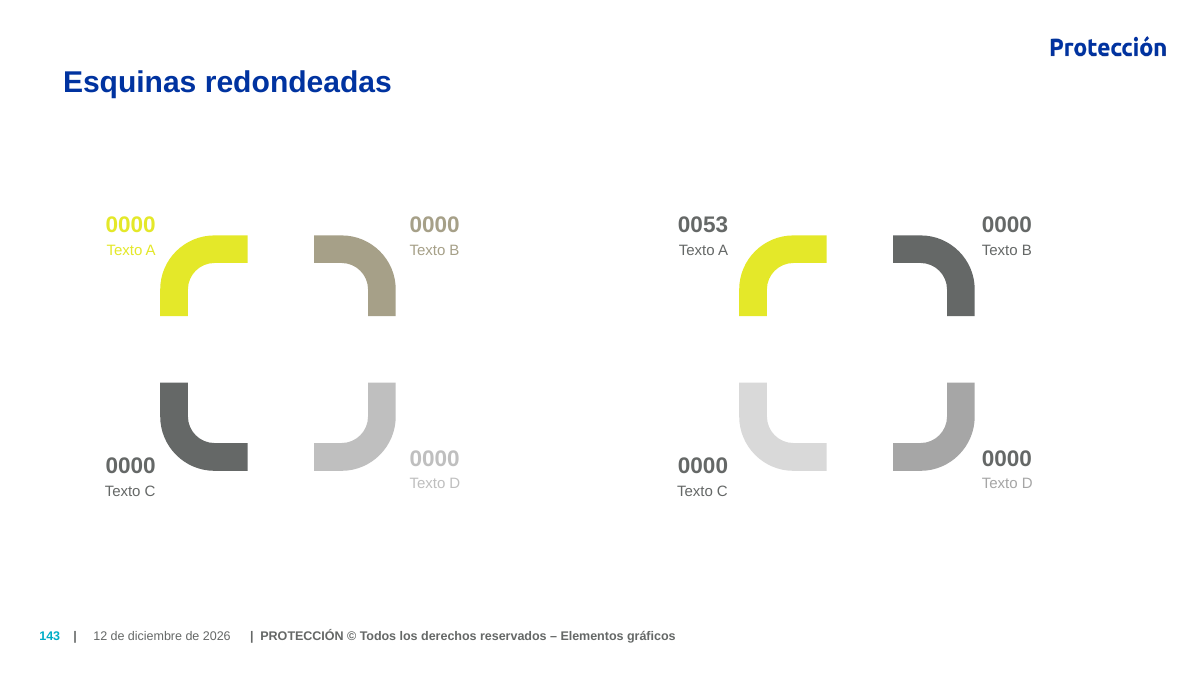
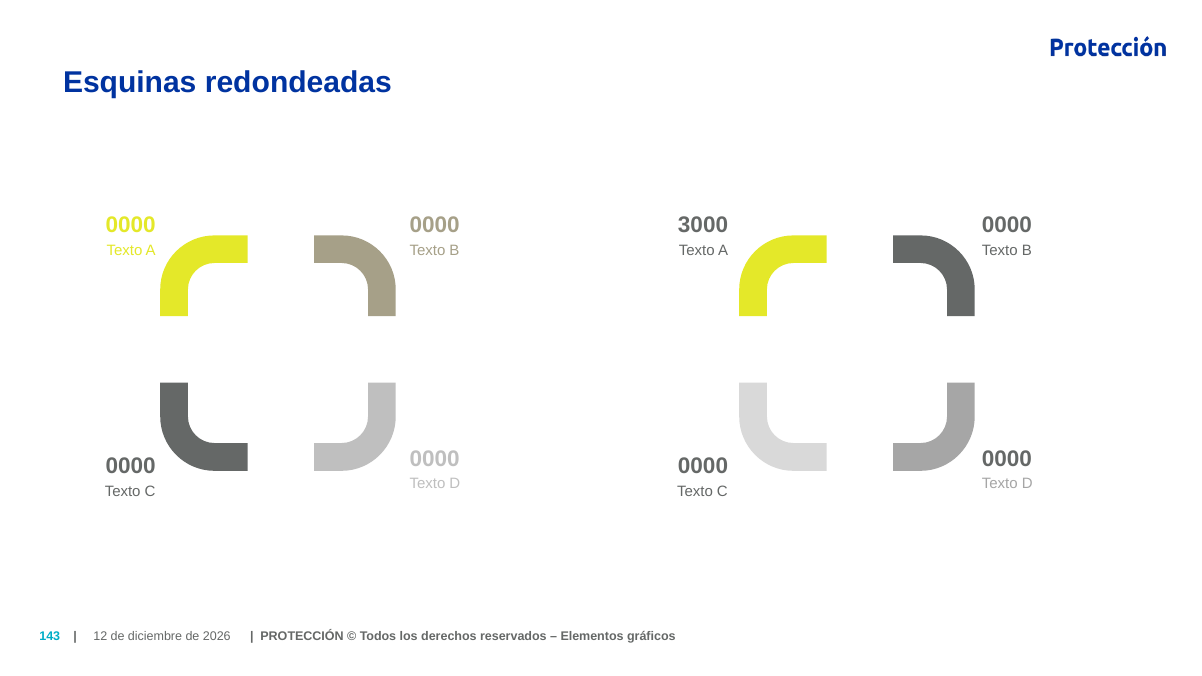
0053: 0053 -> 3000 (703, 225)
